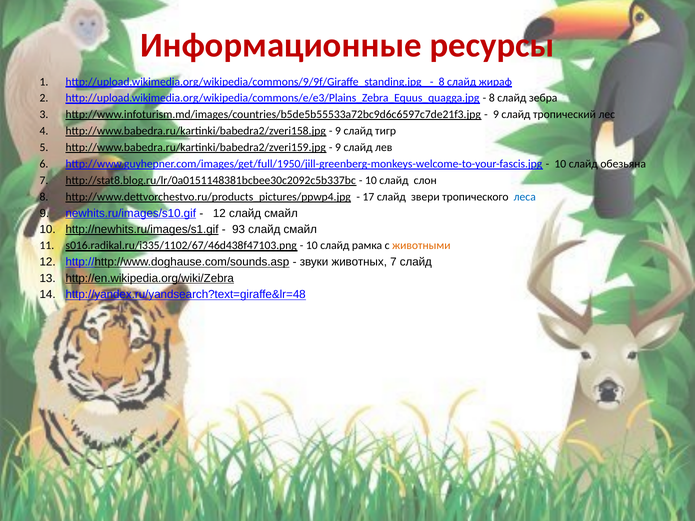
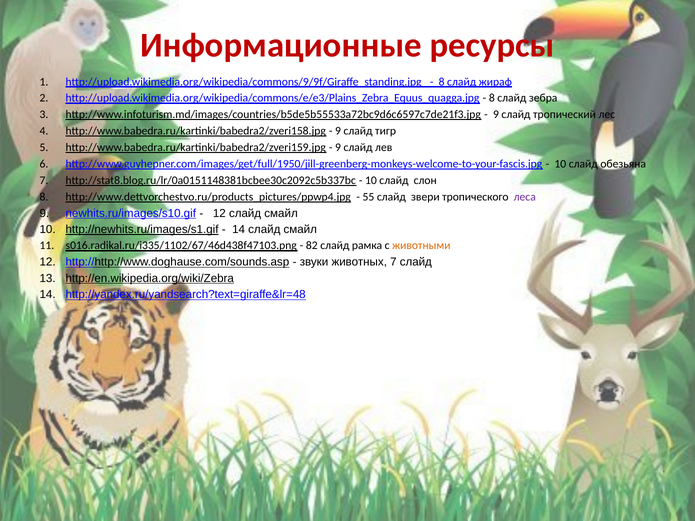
17: 17 -> 55 (368, 197)
леса colour: blue -> purple (525, 197)
93: 93 -> 14 (239, 230)
10: 10 -> 82 (312, 246)
